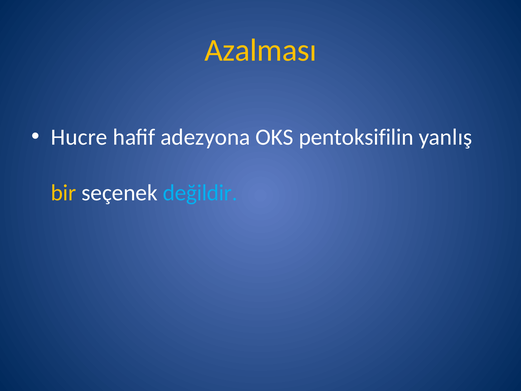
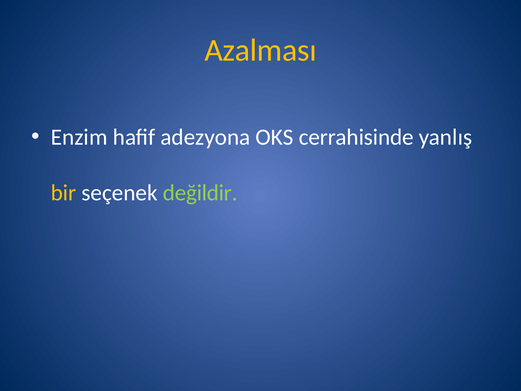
Hucre: Hucre -> Enzim (79, 137)
pentoksifilin: pentoksifilin -> cerrahisinde (356, 137)
değildir colour: light blue -> light green (200, 193)
